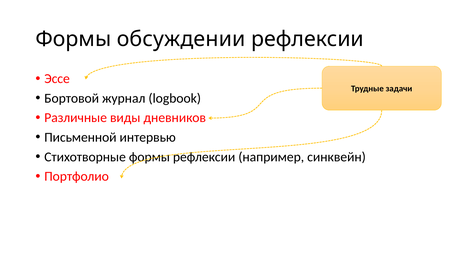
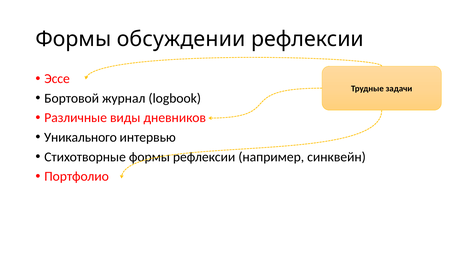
Письменной: Письменной -> Уникального (80, 137)
